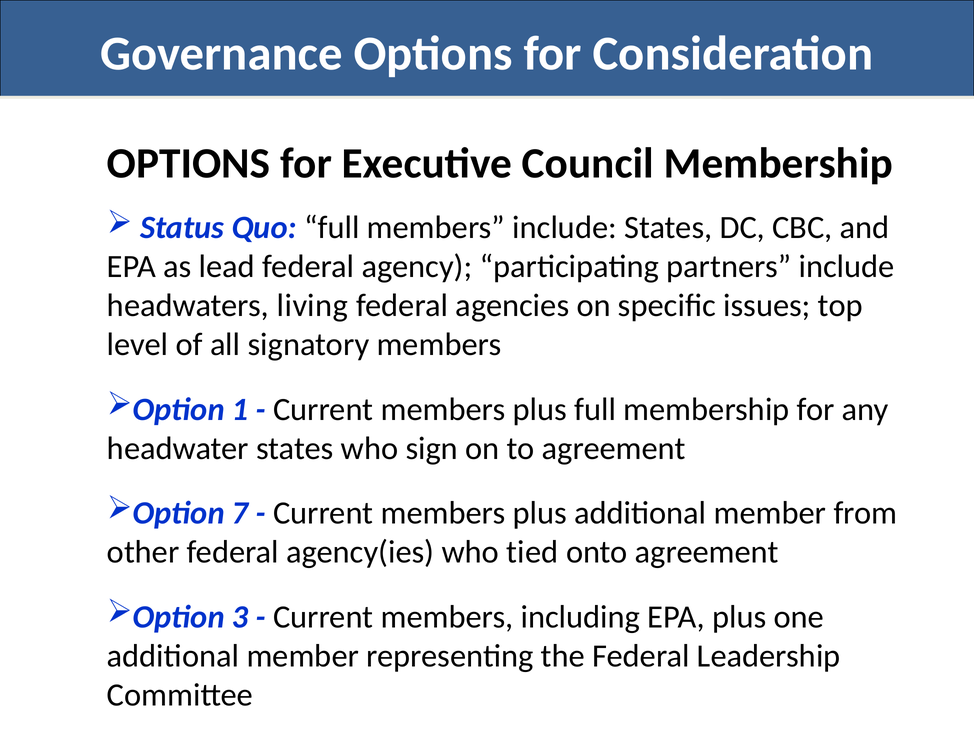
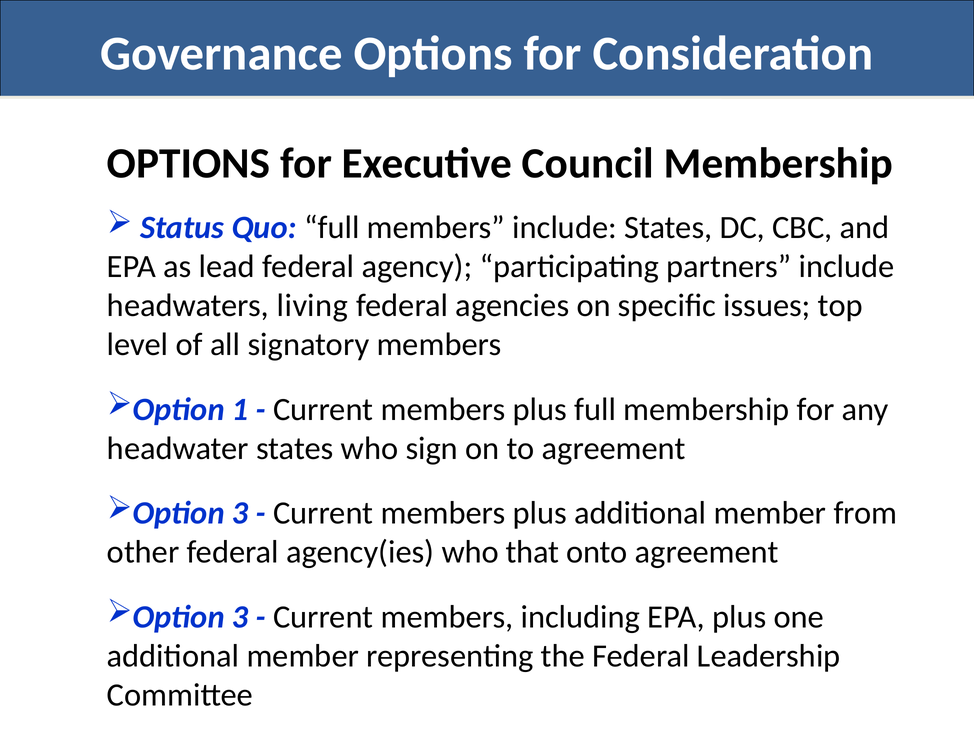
7: 7 -> 3 (240, 514)
tied: tied -> that (533, 553)
